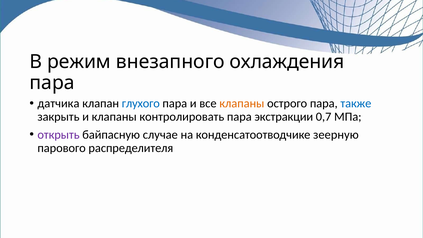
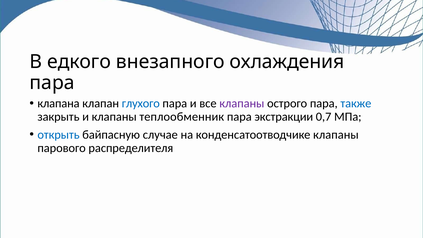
режим: режим -> едкого (79, 62)
датчика: датчика -> клапана (59, 104)
клапаны colour: orange -> purple (242, 104)
контролировать: контролировать -> теплообменник (182, 117)
открыть colour: purple -> blue (58, 135)
конденсатоотводчике зеерную: зеерную -> клапаны (336, 135)
